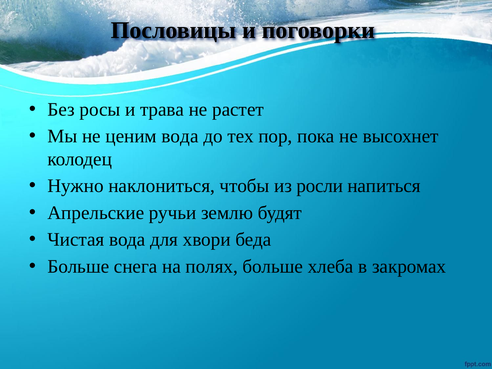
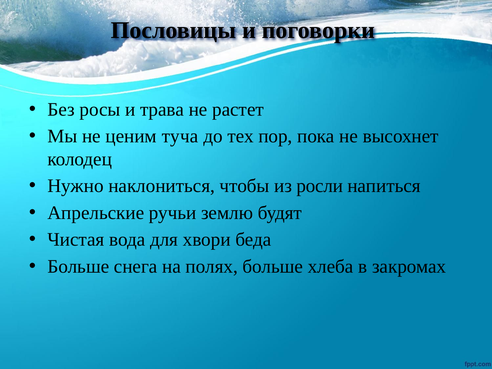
ценим вода: вода -> туча (180, 136)
